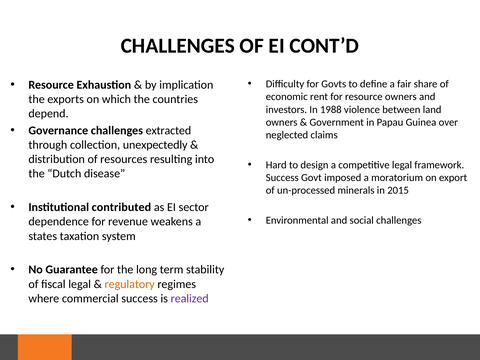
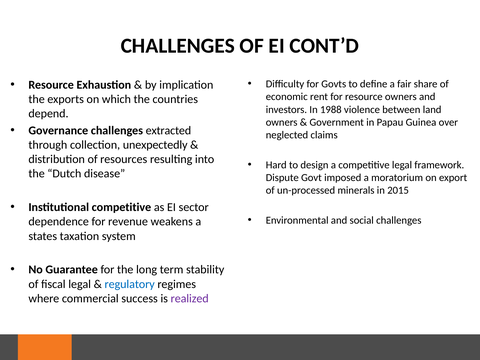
Success: Success -> Dispute (282, 178)
Institutional contributed: contributed -> competitive (121, 207)
regulatory colour: orange -> blue (130, 284)
